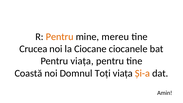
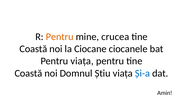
mereu: mereu -> crucea (115, 37)
Crucea: Crucea -> Coastă (33, 49)
Toți: Toți -> Știu (103, 73)
Și-a colour: orange -> blue (142, 73)
